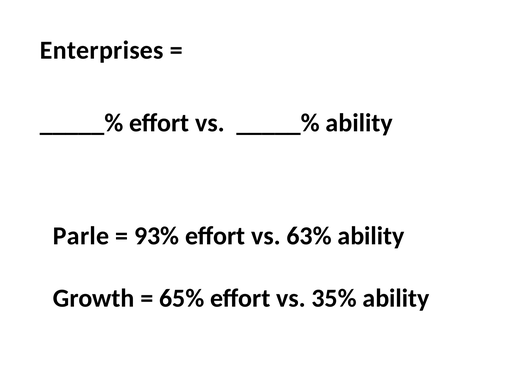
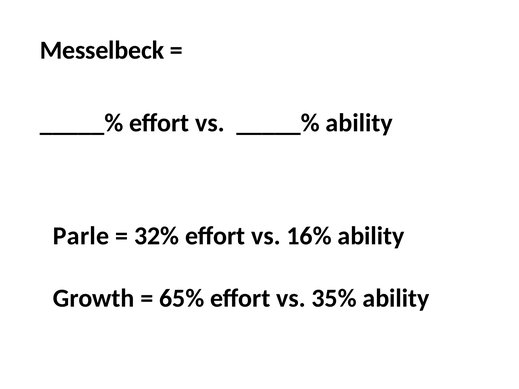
Enterprises: Enterprises -> Messelbeck (102, 50)
93%: 93% -> 32% (157, 236)
63%: 63% -> 16% (309, 236)
